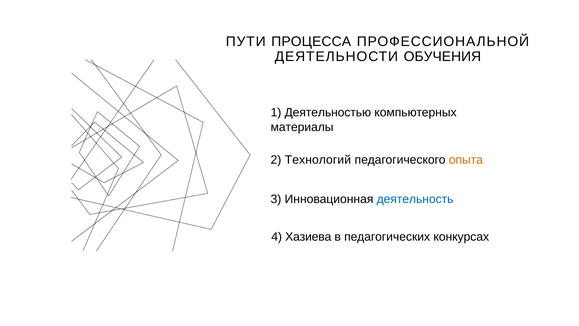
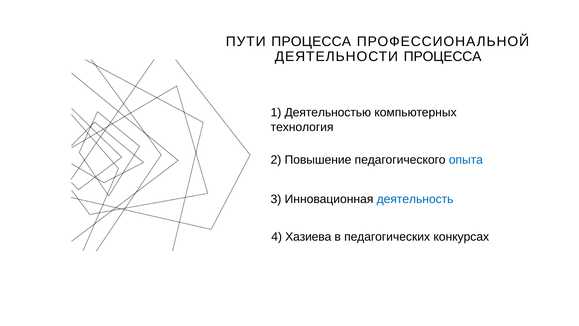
ДЕЯТЕЛЬНОСТИ ОБУЧЕНИЯ: ОБУЧЕНИЯ -> ПРОЦЕССА (443, 57)
материалы: материалы -> технология (302, 127)
Технологий: Технологий -> Повышение (318, 160)
опыта colour: orange -> blue (466, 160)
